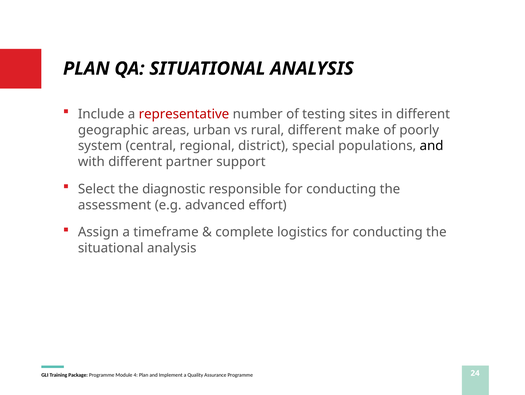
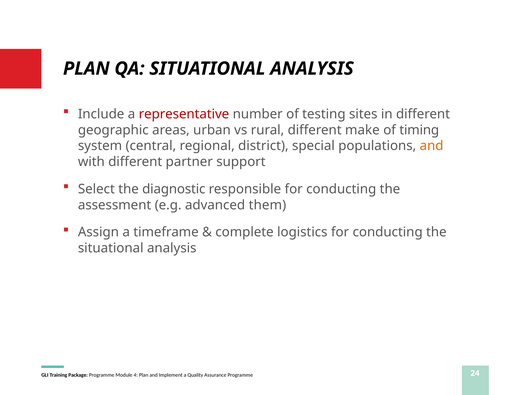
poorly: poorly -> timing (419, 130)
and colour: black -> orange (432, 146)
effort: effort -> them (267, 205)
